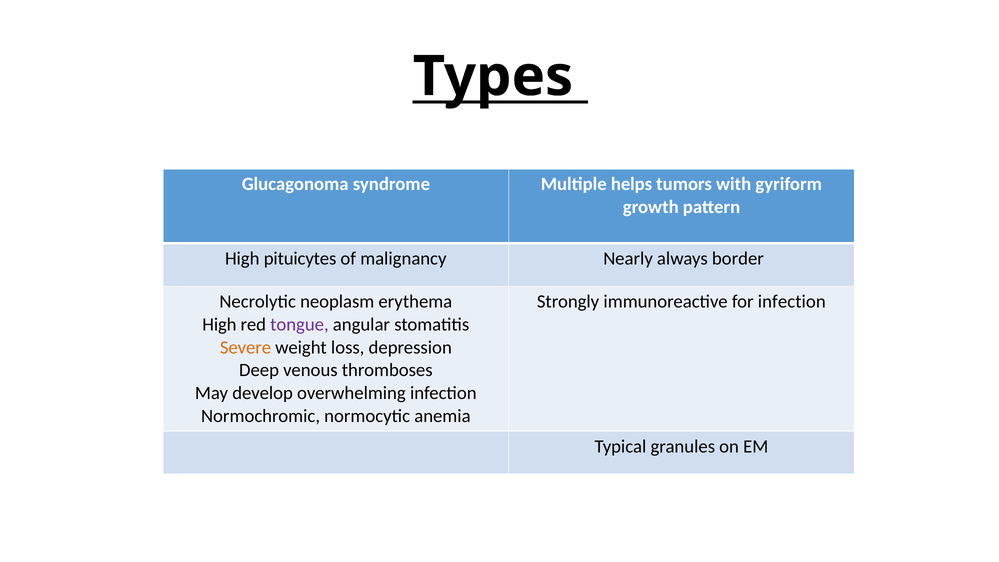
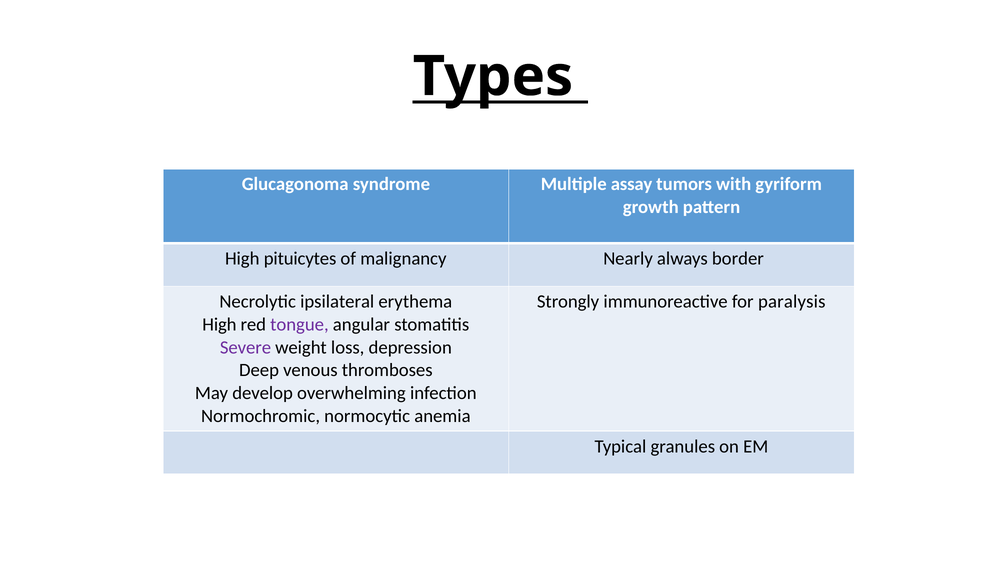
helps: helps -> assay (632, 184)
neoplasm: neoplasm -> ipsilateral (337, 302)
for infection: infection -> paralysis (792, 302)
Severe colour: orange -> purple (246, 347)
